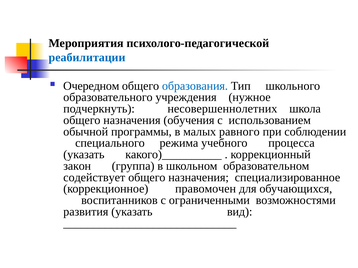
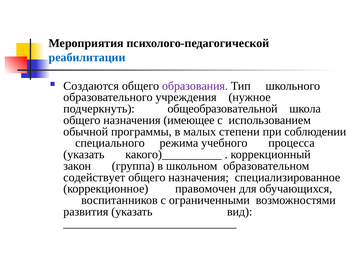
Очередном: Очередном -> Создаются (91, 86)
образования colour: blue -> purple (195, 86)
несовершеннолетних: несовершеннолетних -> общеобразовательной (223, 109)
обучения: обучения -> имеющее (189, 120)
равного: равного -> степени (239, 132)
